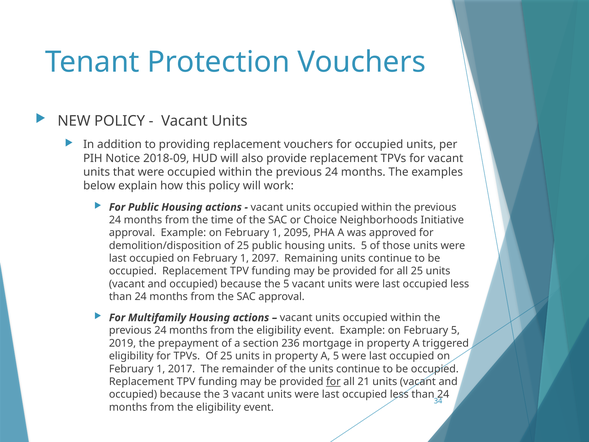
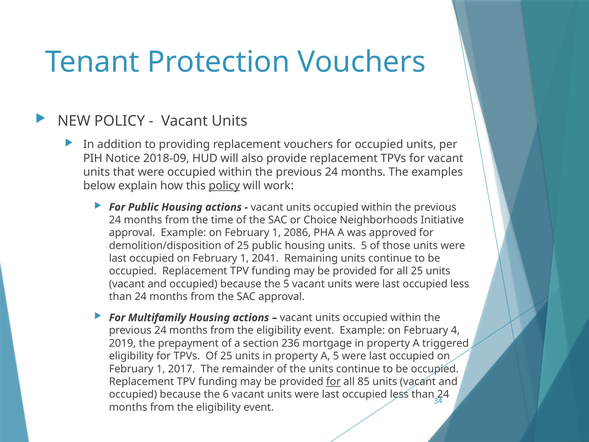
policy underline: none -> present (224, 186)
2095: 2095 -> 2086 (297, 233)
2097: 2097 -> 2041 (265, 258)
February 5: 5 -> 4 (455, 330)
21: 21 -> 85 (364, 381)
3: 3 -> 6 (226, 394)
